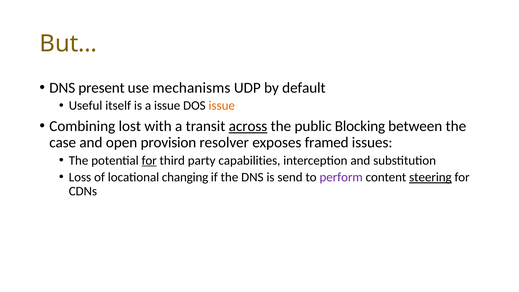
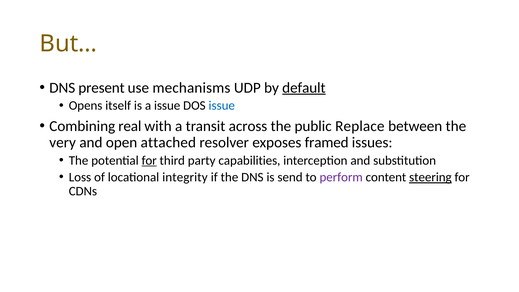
default underline: none -> present (304, 88)
Useful: Useful -> Opens (86, 106)
issue colour: orange -> blue (222, 106)
lost: lost -> real (130, 126)
across underline: present -> none (248, 126)
Blocking: Blocking -> Replace (360, 126)
case: case -> very (63, 143)
provision: provision -> attached (168, 143)
changing: changing -> integrity (185, 177)
